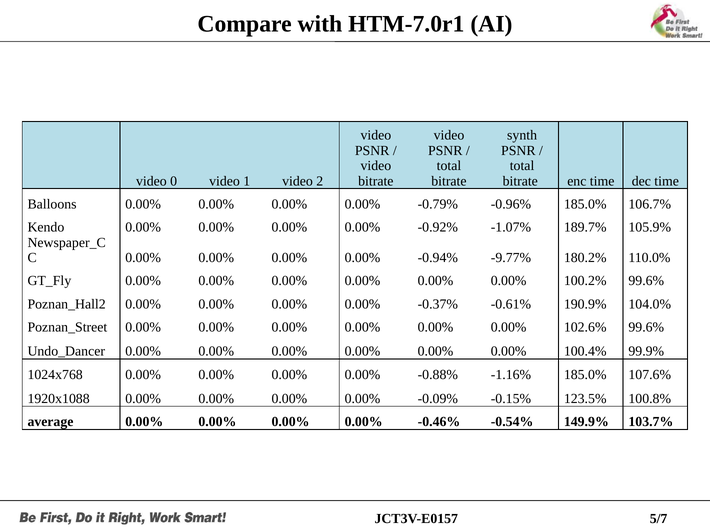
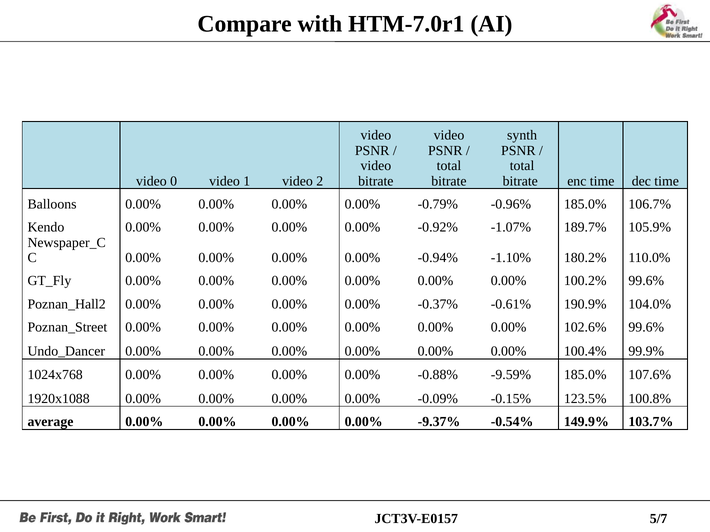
-9.77%: -9.77% -> -1.10% (511, 258)
-1.16%: -1.16% -> -9.59% (511, 375)
-0.46%: -0.46% -> -9.37% (439, 422)
